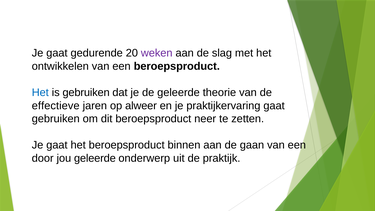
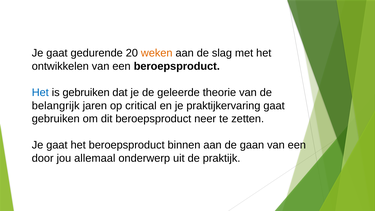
weken colour: purple -> orange (157, 53)
effectieve: effectieve -> belangrijk (56, 106)
alweer: alweer -> critical (141, 106)
jou geleerde: geleerde -> allemaal (95, 158)
